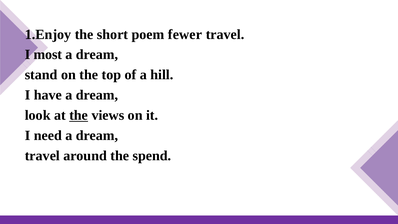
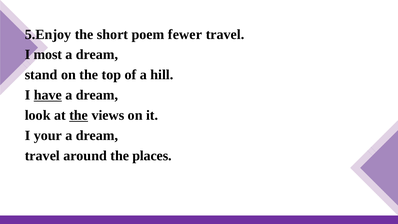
1.Enjoy: 1.Enjoy -> 5.Enjoy (48, 34)
have underline: none -> present (48, 95)
need: need -> your (48, 135)
spend: spend -> places (152, 156)
